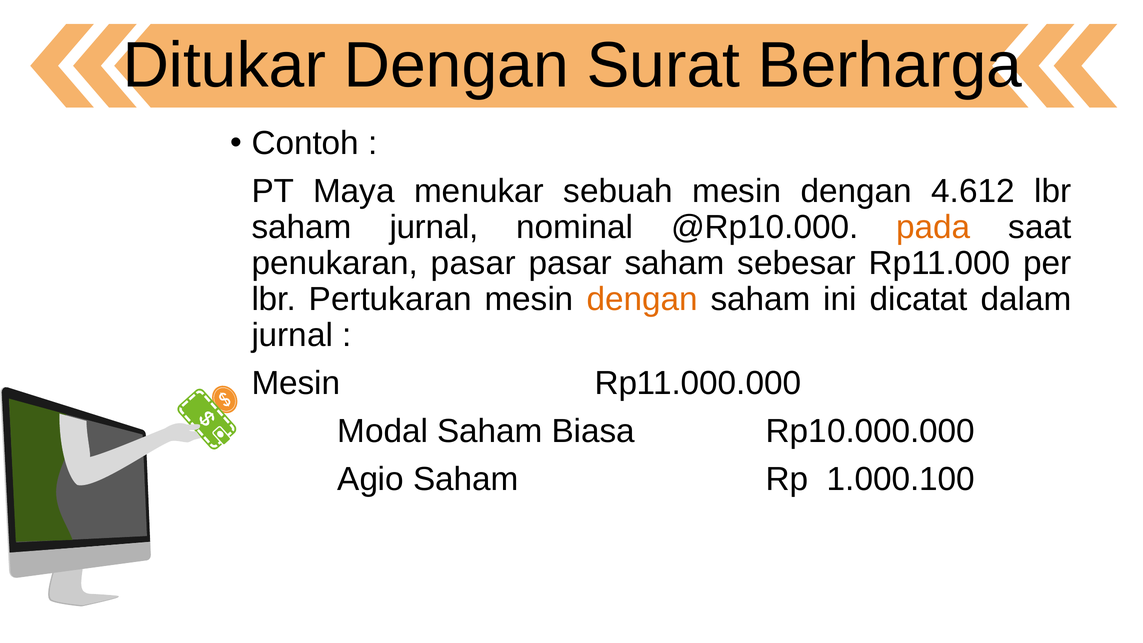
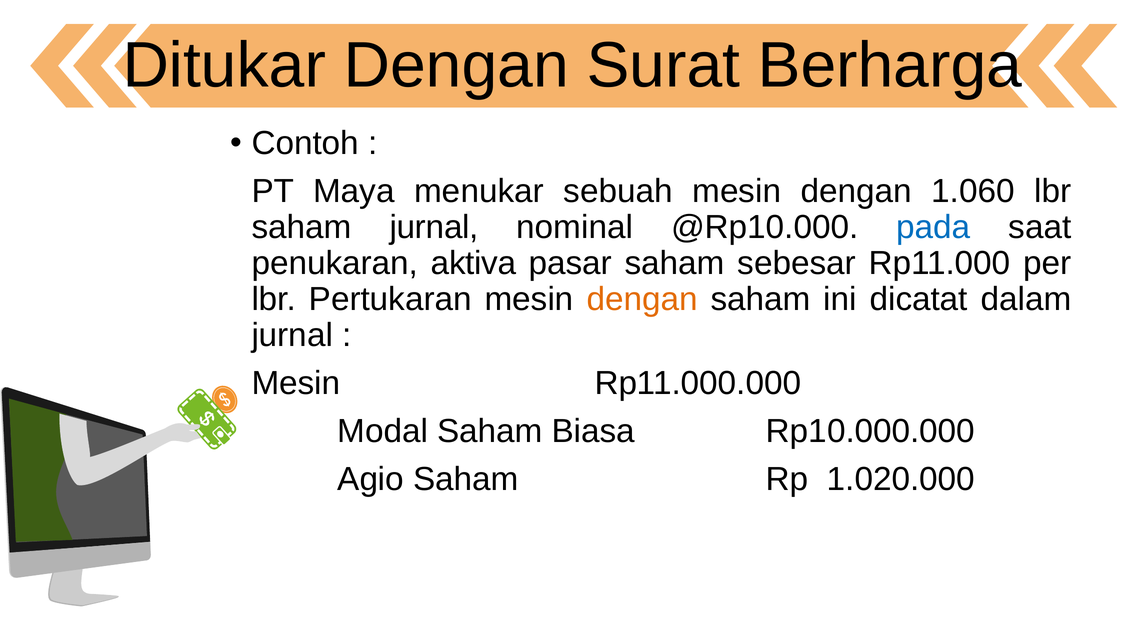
4.612: 4.612 -> 1.060 (973, 191)
pada colour: orange -> blue (933, 227)
penukaran pasar: pasar -> aktiva (474, 263)
1.000.100: 1.000.100 -> 1.020.000 (901, 479)
